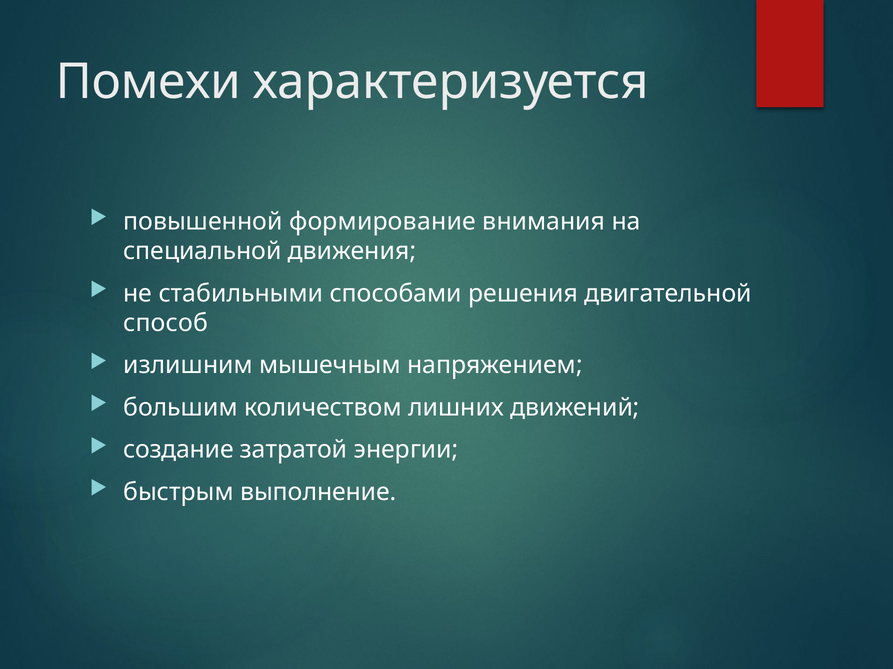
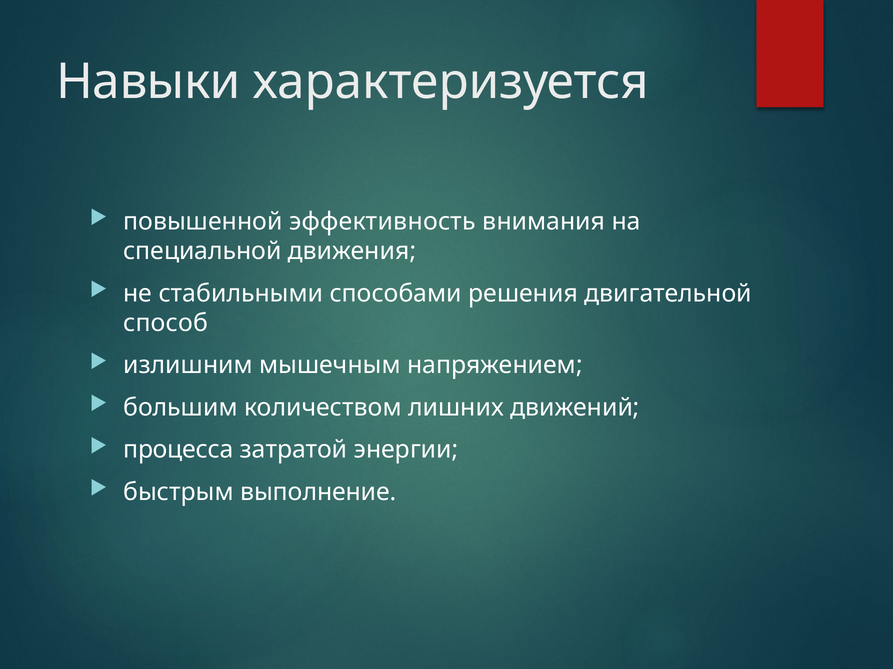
Помехи: Помехи -> Навыки (148, 82)
формирование: формирование -> эффективность (382, 222)
создание: создание -> процесса (178, 450)
